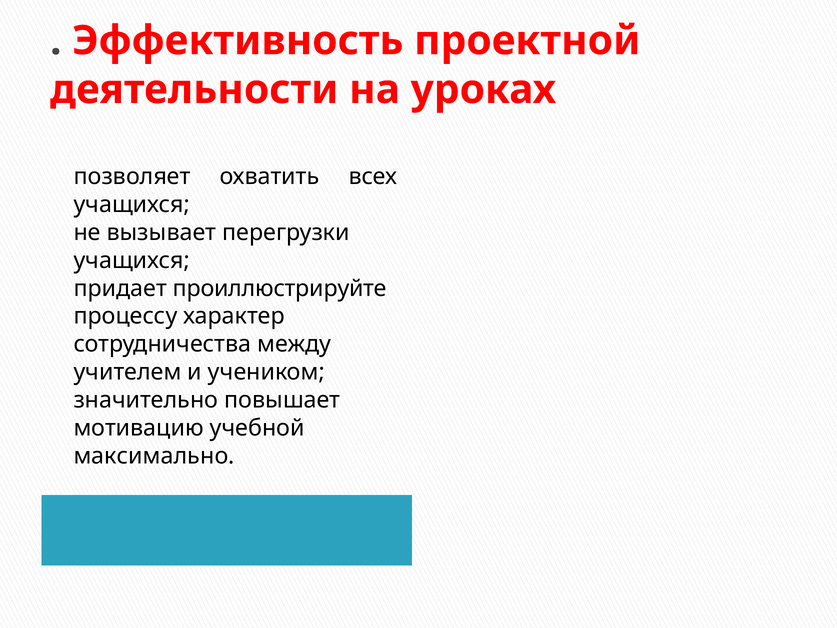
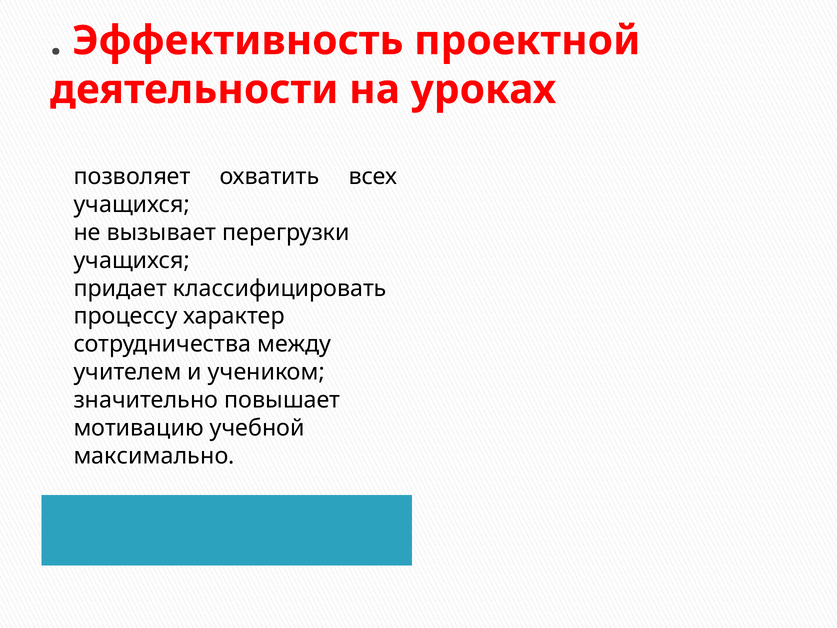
проиллюстрируйте: проиллюстрируйте -> классифицировать (280, 288)
